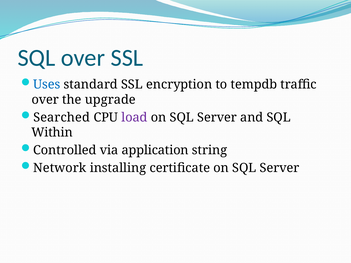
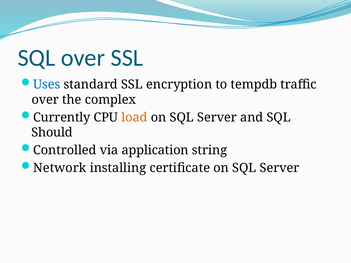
upgrade: upgrade -> complex (110, 100)
Searched: Searched -> Currently (62, 117)
load colour: purple -> orange (134, 117)
Within: Within -> Should (52, 133)
